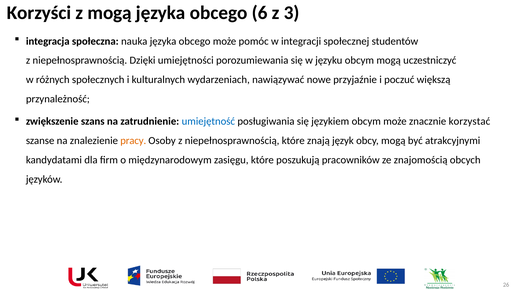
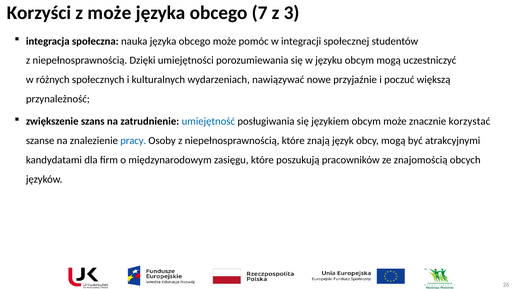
z mogą: mogą -> może (110, 13)
6: 6 -> 7 (260, 13)
pracy colour: orange -> blue (133, 141)
